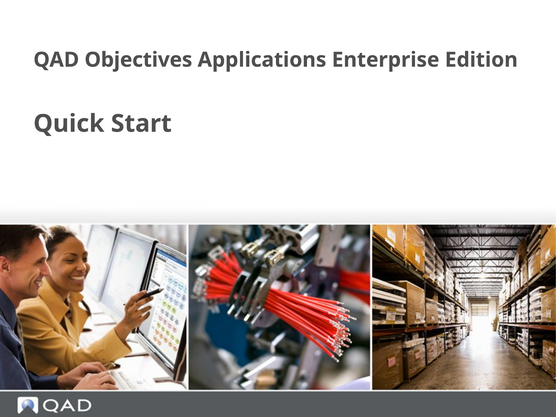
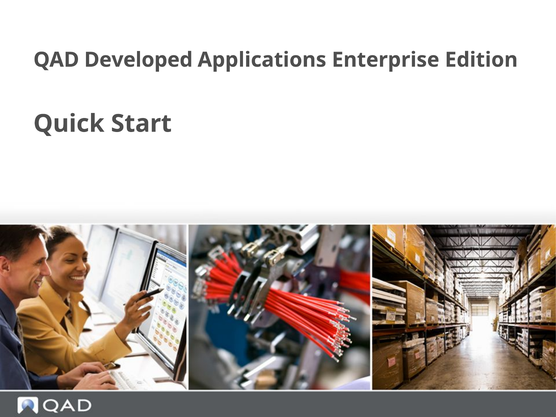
Objectives: Objectives -> Developed (138, 60)
